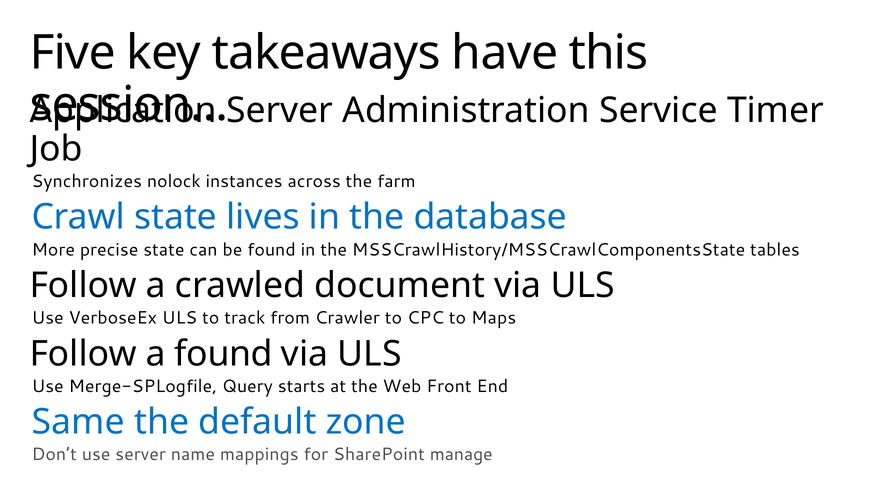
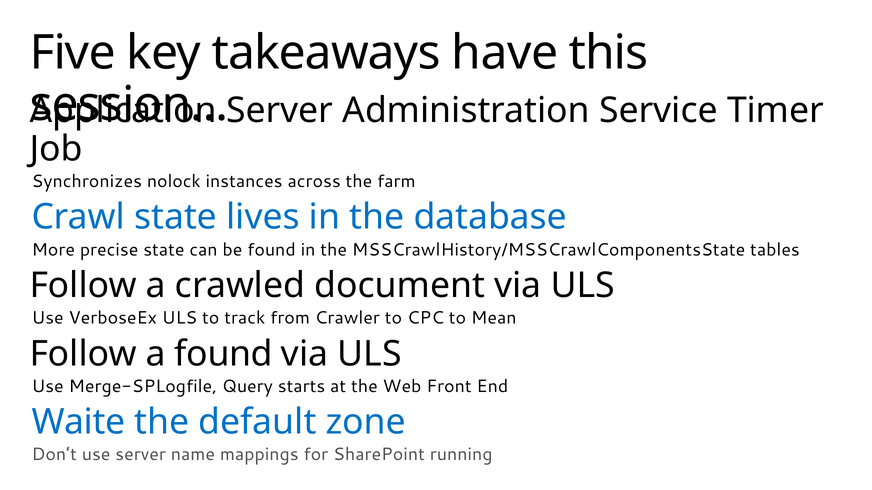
Maps: Maps -> Mean (494, 318)
Same: Same -> Waite (78, 422)
manage: manage -> running (461, 455)
